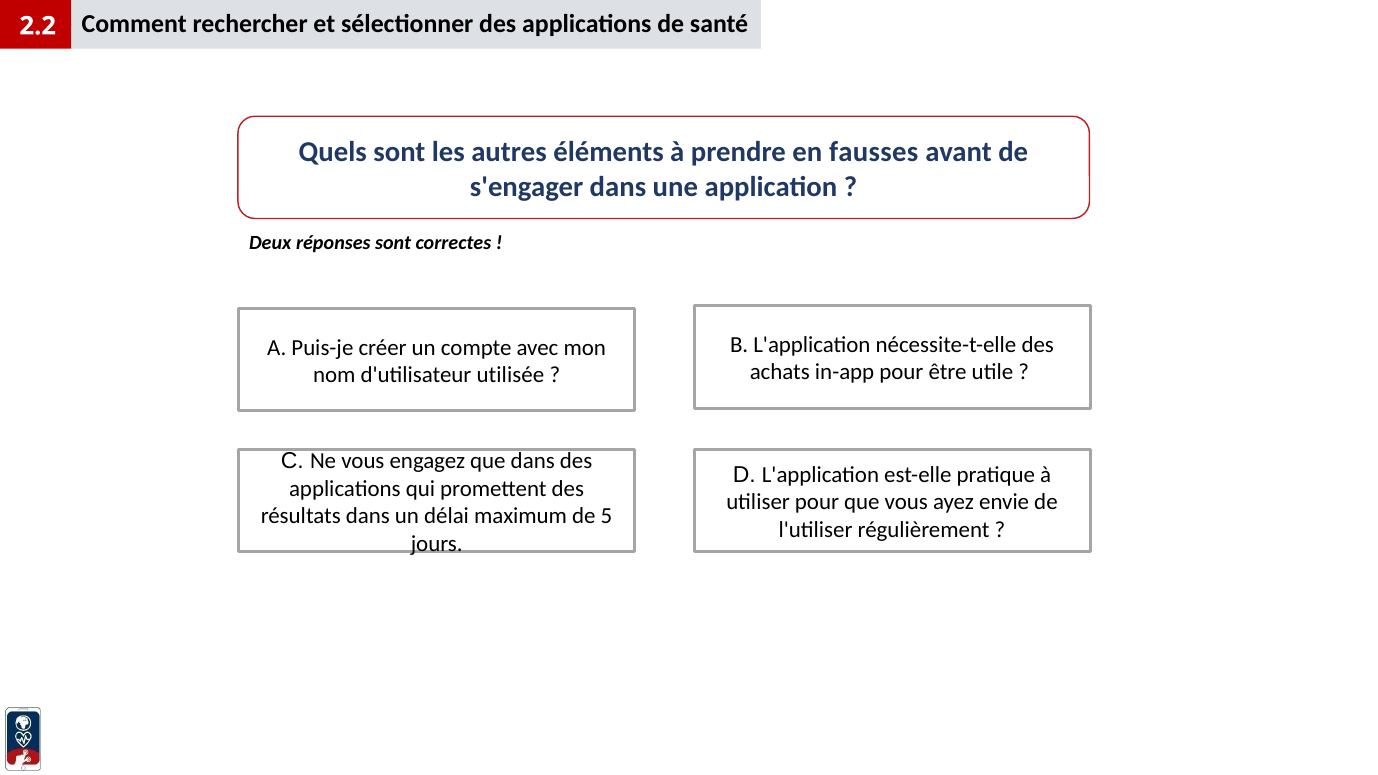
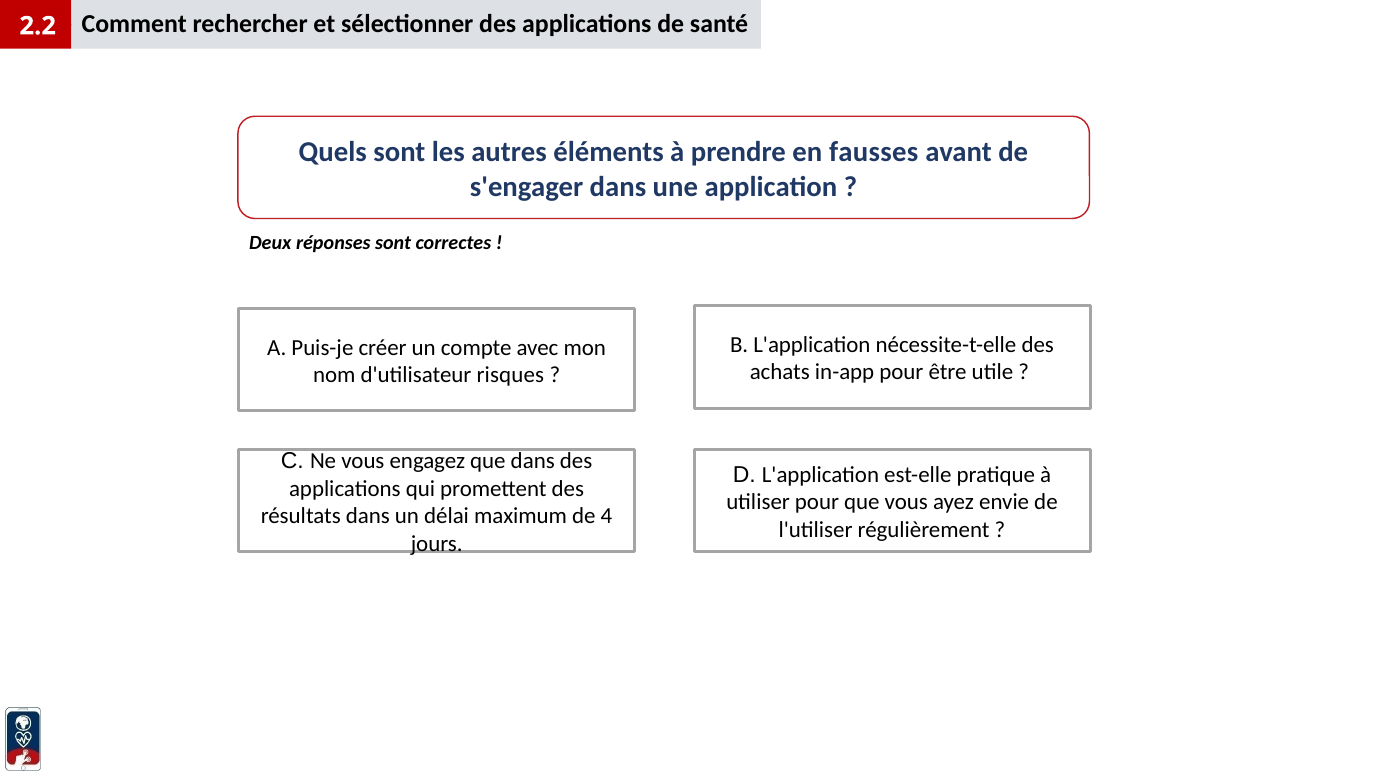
utilisée: utilisée -> risques (510, 375)
5: 5 -> 4 (606, 516)
